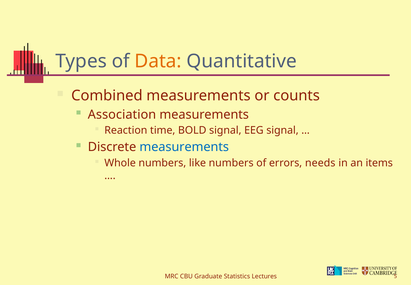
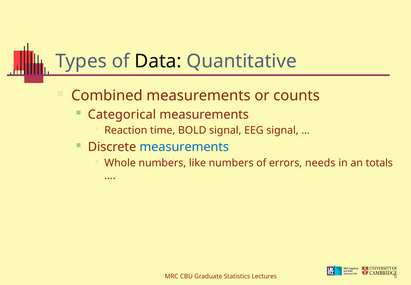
Data colour: orange -> black (158, 61)
Association: Association -> Categorical (122, 114)
items: items -> totals (379, 163)
